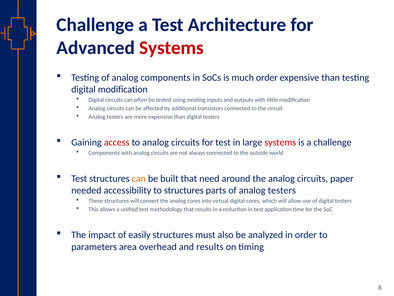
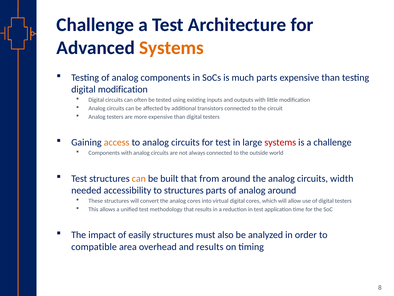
Systems colour: red -> orange (171, 48)
much order: order -> parts (267, 78)
access colour: red -> orange (117, 142)
need: need -> from (209, 178)
paper: paper -> width (342, 178)
of analog testers: testers -> around (282, 190)
parameters: parameters -> compatible (94, 246)
